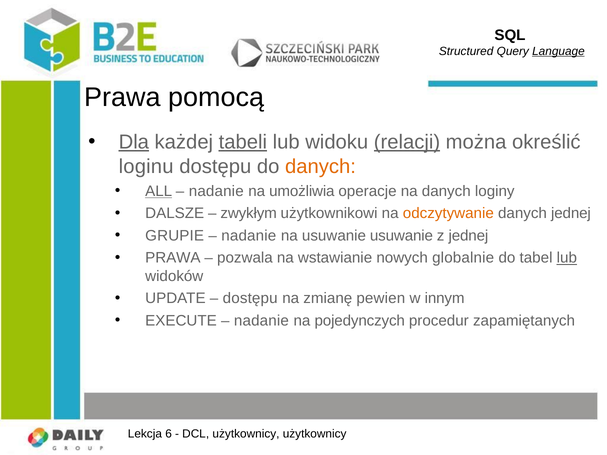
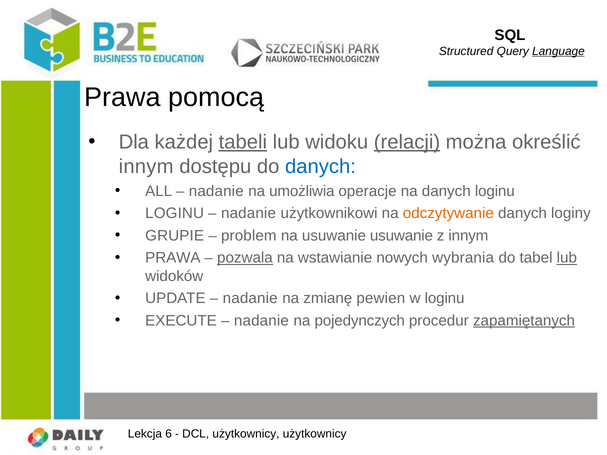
Dla underline: present -> none (134, 142)
loginu: loginu -> innym (146, 166)
danych colour: orange -> blue (320, 166)
ALL underline: present -> none (159, 191)
danych loginy: loginy -> loginu (495, 191)
DALSZE: DALSZE -> LOGINU (175, 214)
zwykłym: zwykłym -> nadanie (248, 214)
danych jednej: jednej -> loginy (571, 214)
nadanie: nadanie -> problem (249, 236)
z jednej: jednej -> innym (468, 236)
pozwala underline: none -> present (245, 258)
globalnie: globalnie -> wybrania (463, 258)
dostępu: dostępu -> nadanie (250, 299)
w innym: innym -> loginu (445, 299)
zapamiętanych underline: none -> present (524, 321)
